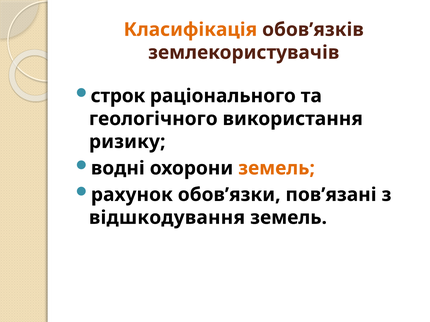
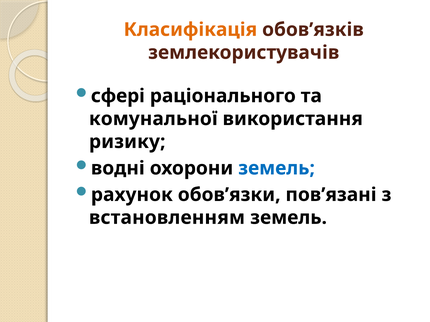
строк: строк -> сфері (118, 96)
геологічного: геологічного -> комунальної (153, 119)
земель colour: orange -> blue (277, 168)
відшкодування: відшкодування -> встановленням (167, 218)
